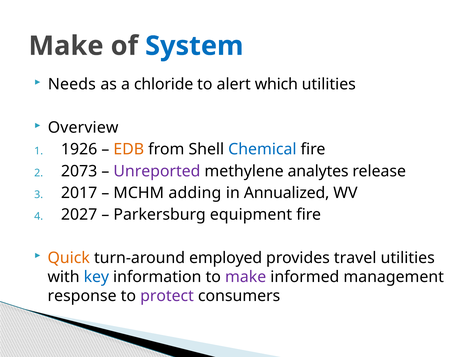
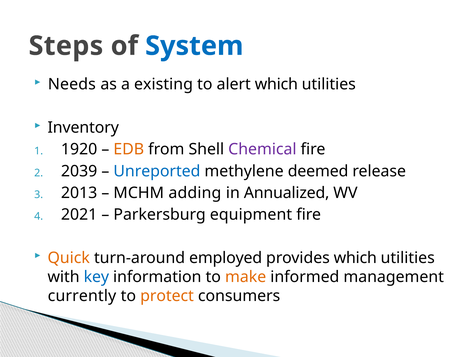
Make: Make -> Steps (66, 46)
chloride: chloride -> existing (164, 84)
Overview: Overview -> Inventory (83, 128)
1926: 1926 -> 1920 (79, 149)
Chemical colour: blue -> purple (262, 149)
2073: 2073 -> 2039 (79, 171)
Unreported colour: purple -> blue (157, 171)
analytes: analytes -> deemed (318, 171)
2017: 2017 -> 2013 (79, 193)
2027: 2027 -> 2021 (79, 214)
provides travel: travel -> which (355, 258)
make colour: purple -> orange (246, 277)
response: response -> currently (82, 296)
protect colour: purple -> orange (167, 296)
